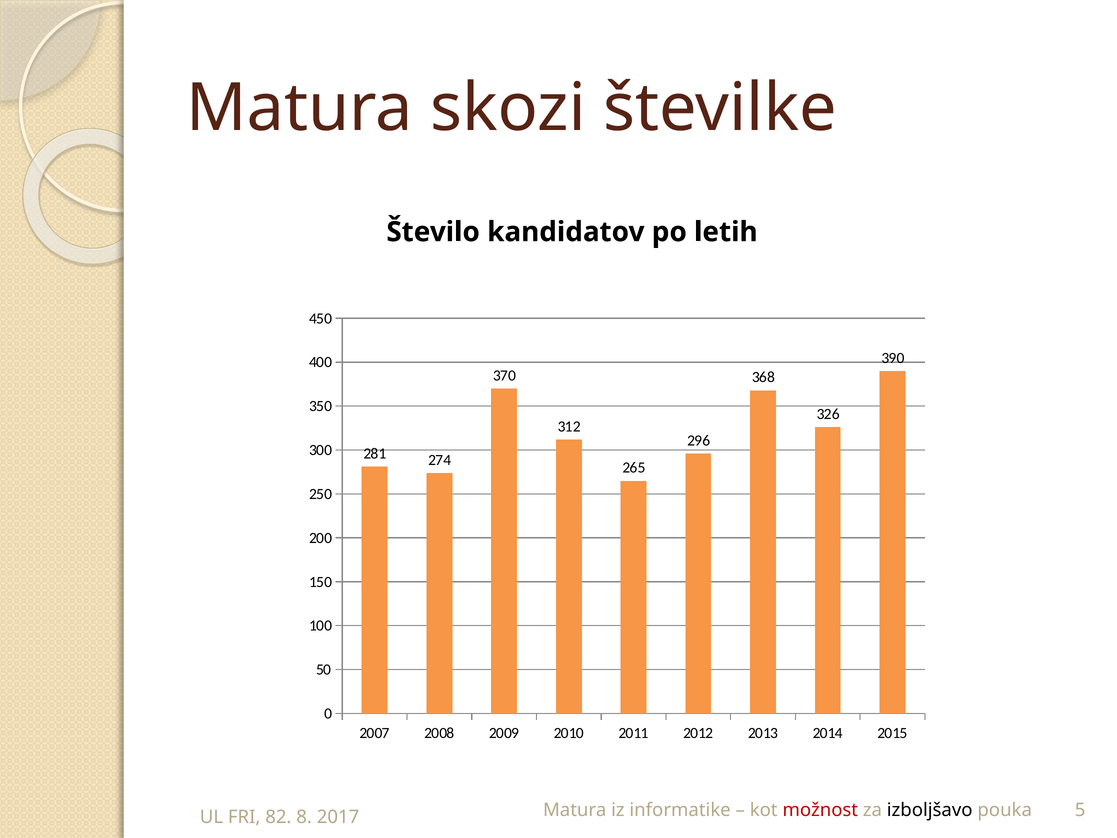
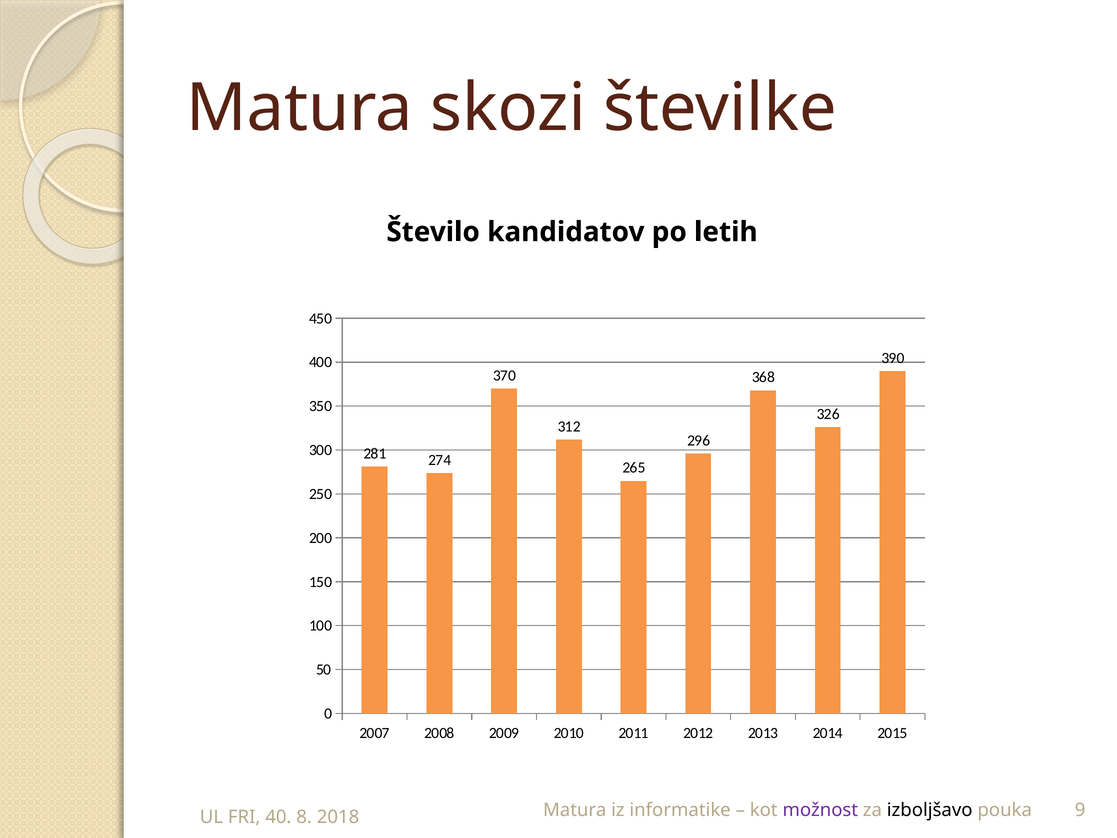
možnost colour: red -> purple (820, 810)
5: 5 -> 9 (1080, 810)
82: 82 -> 40 (278, 817)
2017: 2017 -> 2018 (338, 817)
